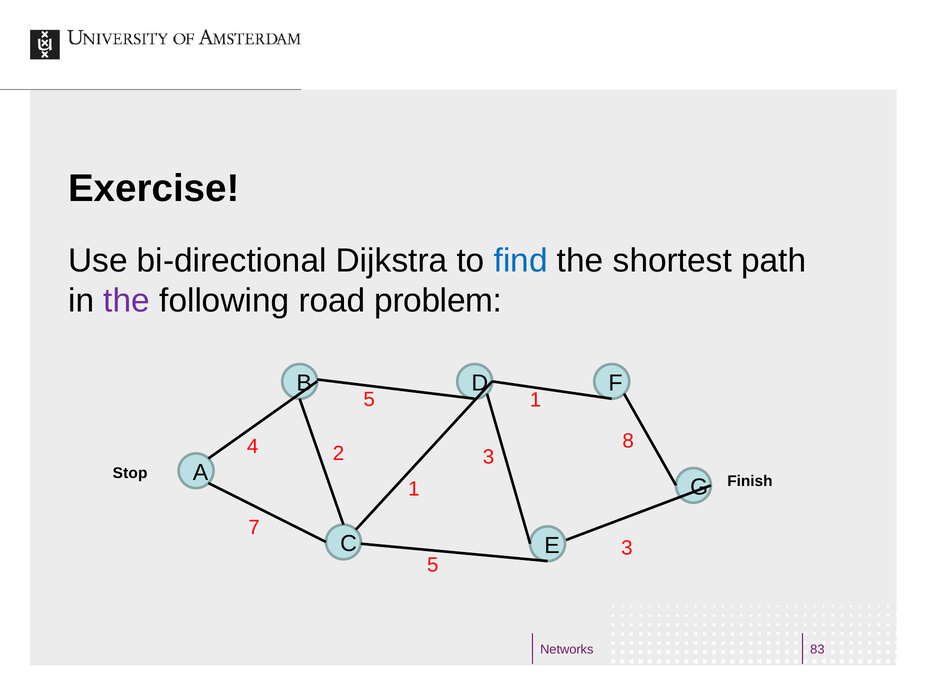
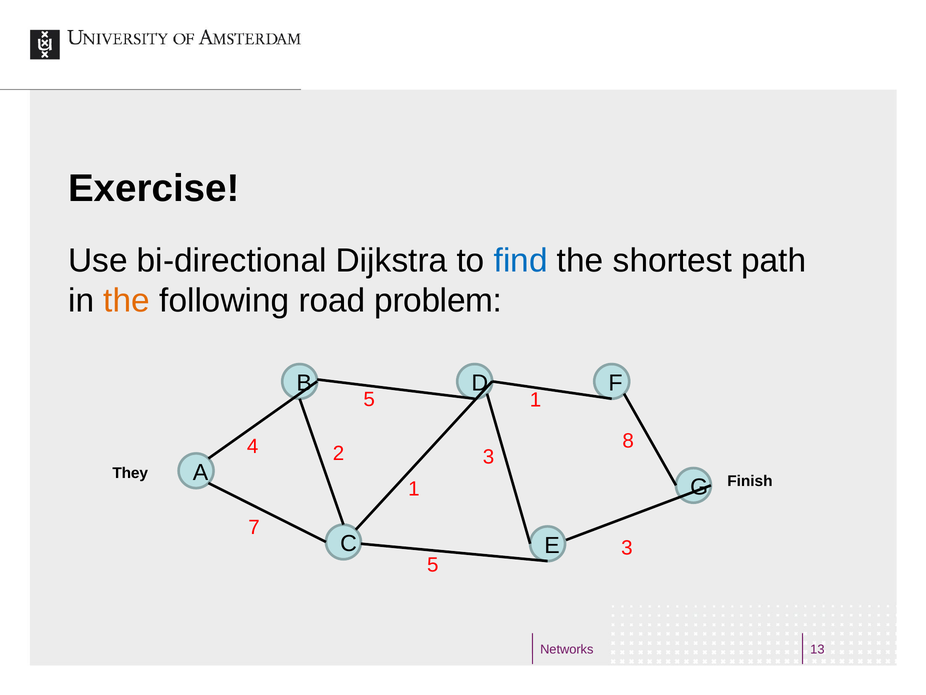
the colour: purple -> orange (127, 300)
Stop: Stop -> They (130, 473)
83: 83 -> 13 (817, 649)
